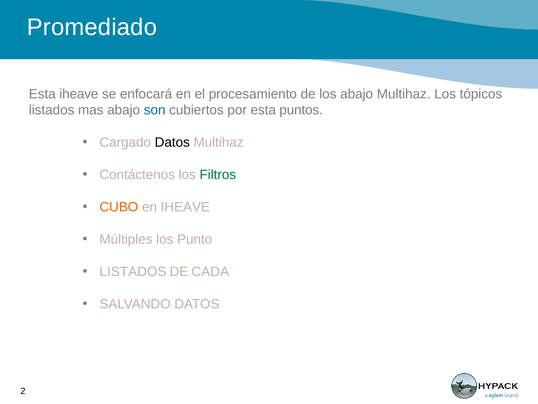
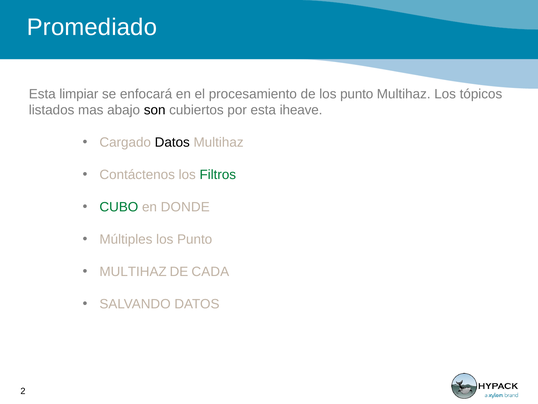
Esta iheave: iheave -> limpiar (79, 94)
de los abajo: abajo -> punto (357, 94)
son colour: blue -> black (155, 110)
puntos: puntos -> iheave (301, 110)
CUBO colour: orange -> green (119, 207)
en IHEAVE: IHEAVE -> DONDE (185, 207)
LISTADOS: LISTADOS -> MULTIHAZ (133, 271)
